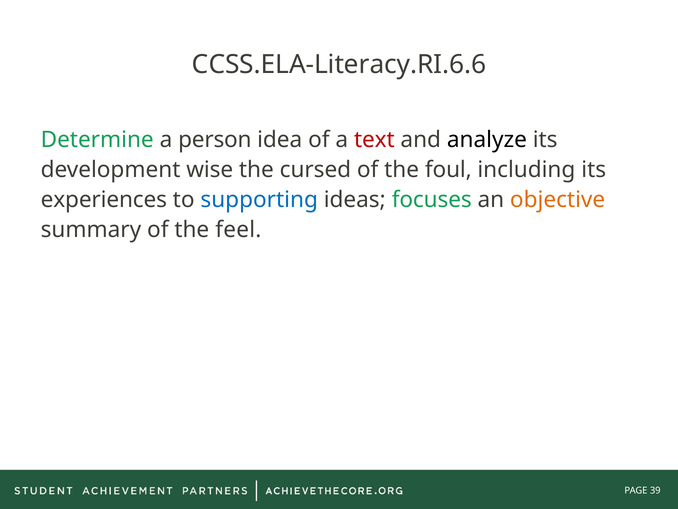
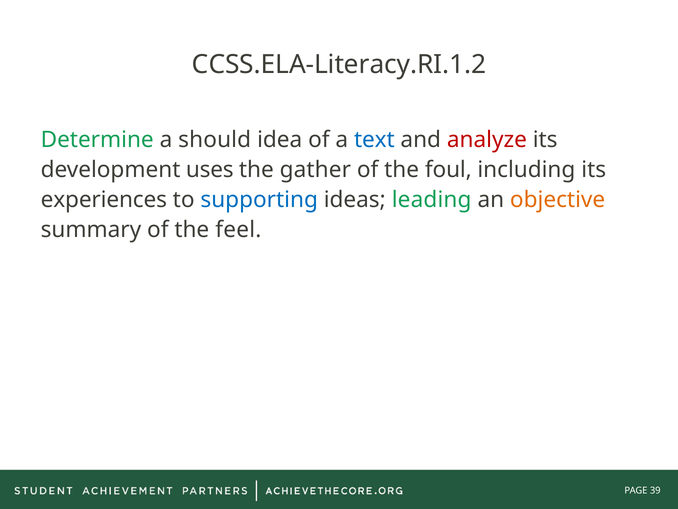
CCSS.ELA-Literacy.RI.6.6: CCSS.ELA-Literacy.RI.6.6 -> CCSS.ELA-Literacy.RI.1.2 (339, 65)
person: person -> should (215, 140)
text colour: red -> blue (374, 140)
analyze colour: black -> red (487, 140)
wise: wise -> uses (210, 170)
cursed: cursed -> gather (315, 170)
focuses: focuses -> leading (432, 200)
